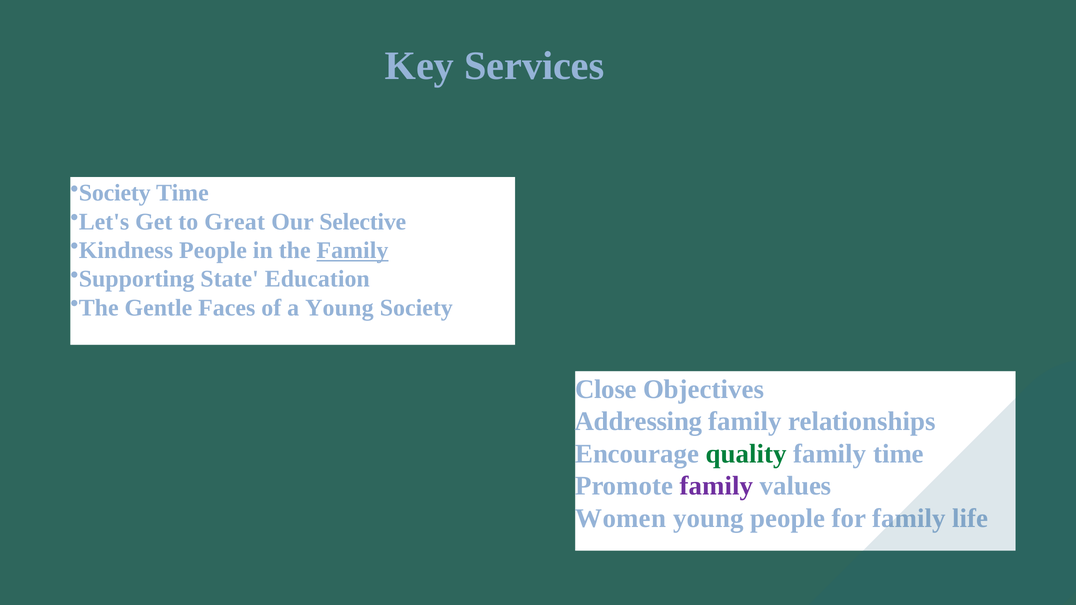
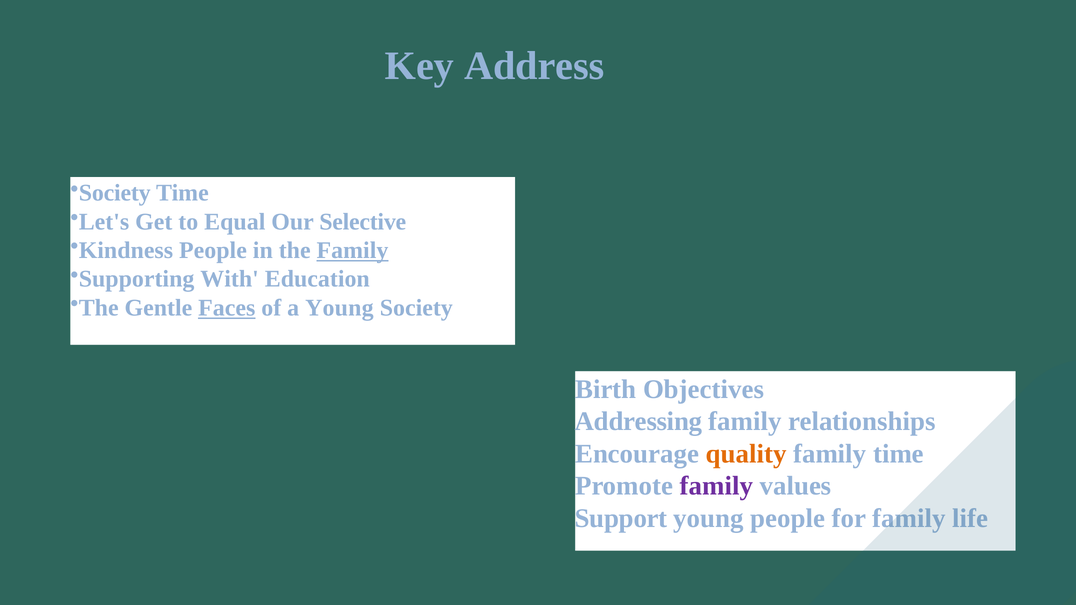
Services: Services -> Address (534, 66)
Great: Great -> Equal (235, 222)
State: State -> With (230, 279)
Faces underline: none -> present (227, 308)
Close: Close -> Birth (606, 389)
quality colour: green -> orange (746, 454)
Women: Women -> Support (621, 519)
